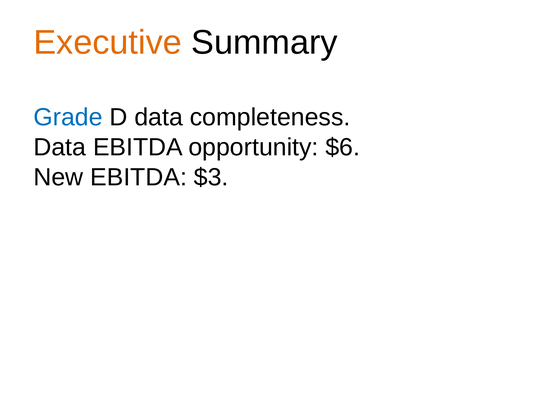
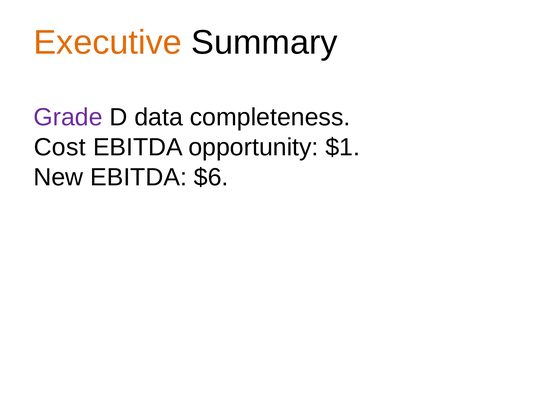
Grade colour: blue -> purple (68, 117)
Data: Data -> Cost (60, 147)
$6: $6 -> $1 (343, 147)
$3: $3 -> $6 (211, 177)
